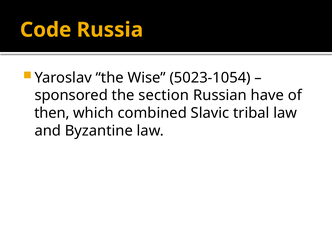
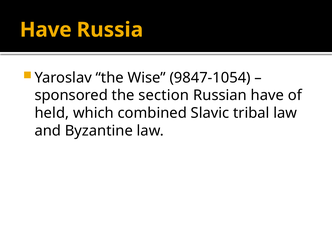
Code: Code -> Have (46, 30)
5023-1054: 5023-1054 -> 9847-1054 (210, 78)
then: then -> held (52, 113)
